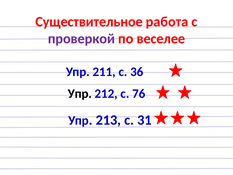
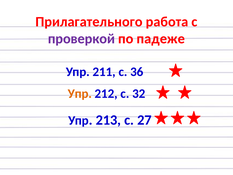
Существительное: Существительное -> Прилагательного (89, 22)
веселее: веселее -> падеже (161, 39)
Упр colour: black -> orange (80, 94)
76: 76 -> 32 (139, 94)
31: 31 -> 27 (144, 120)
